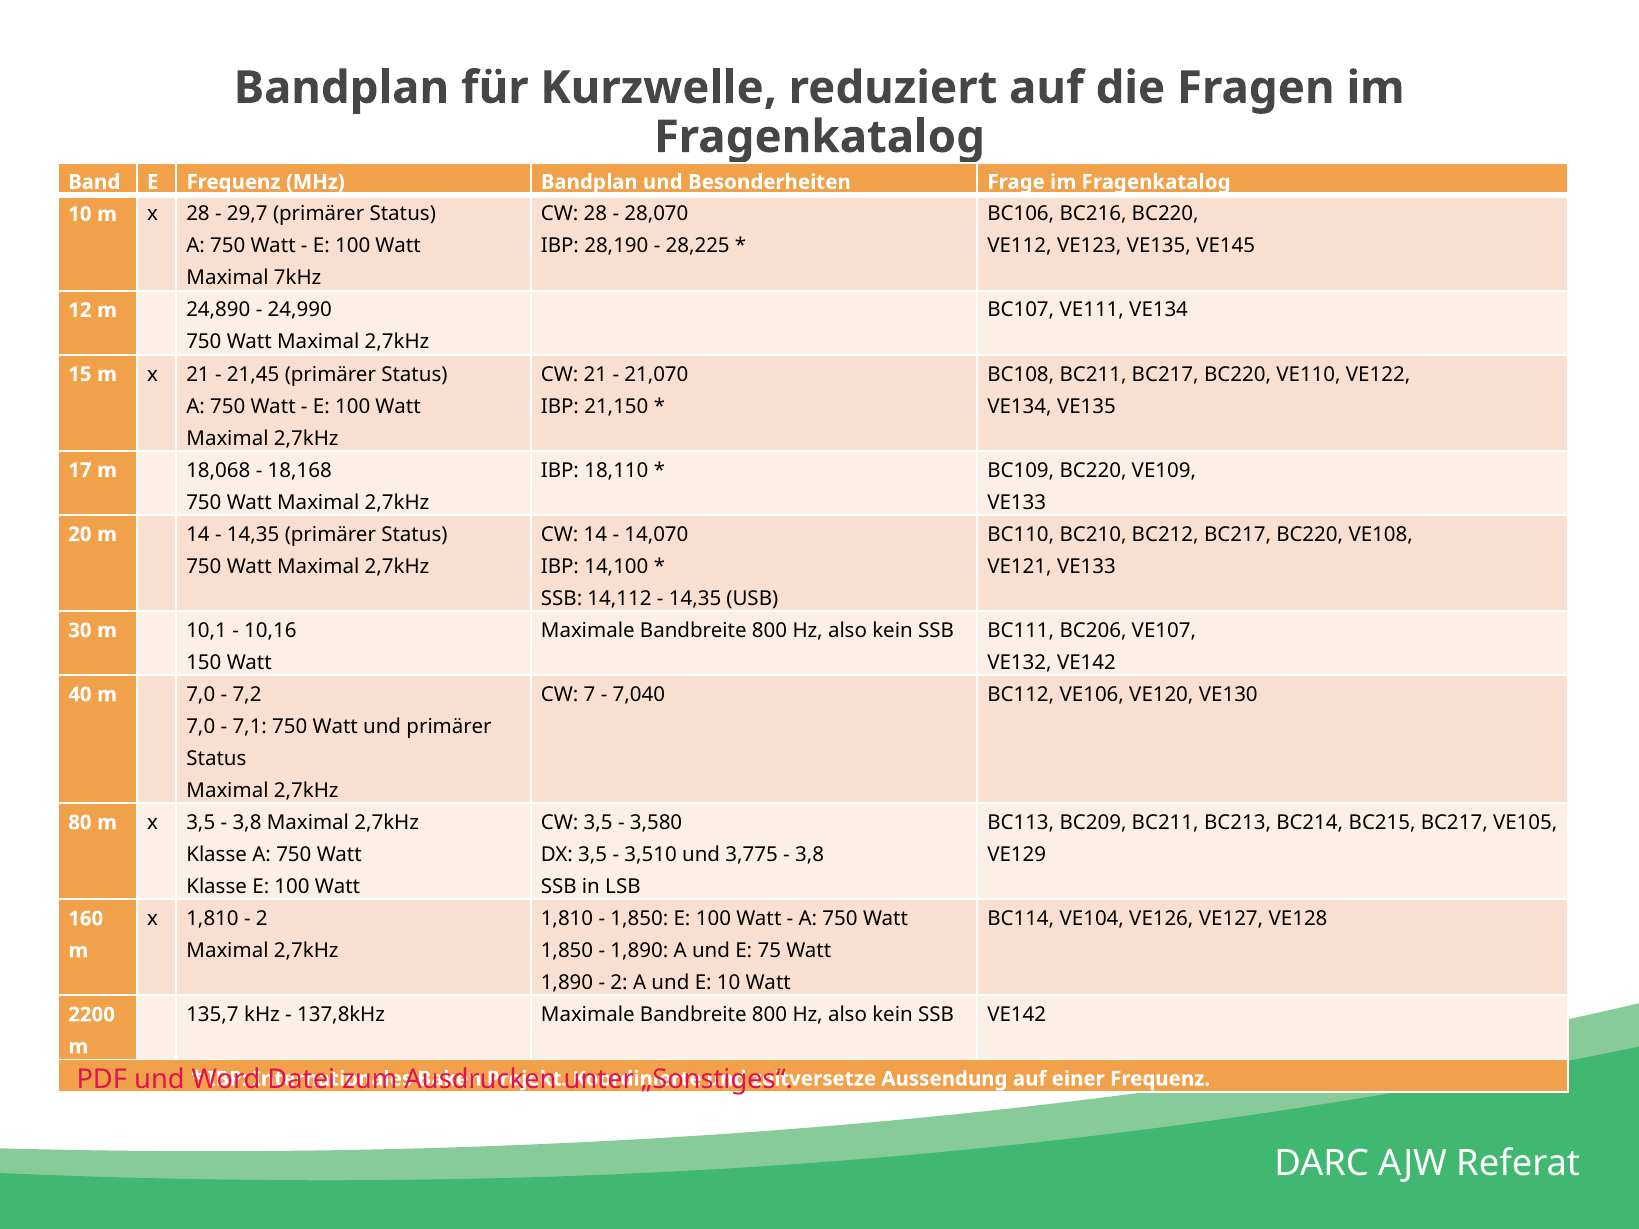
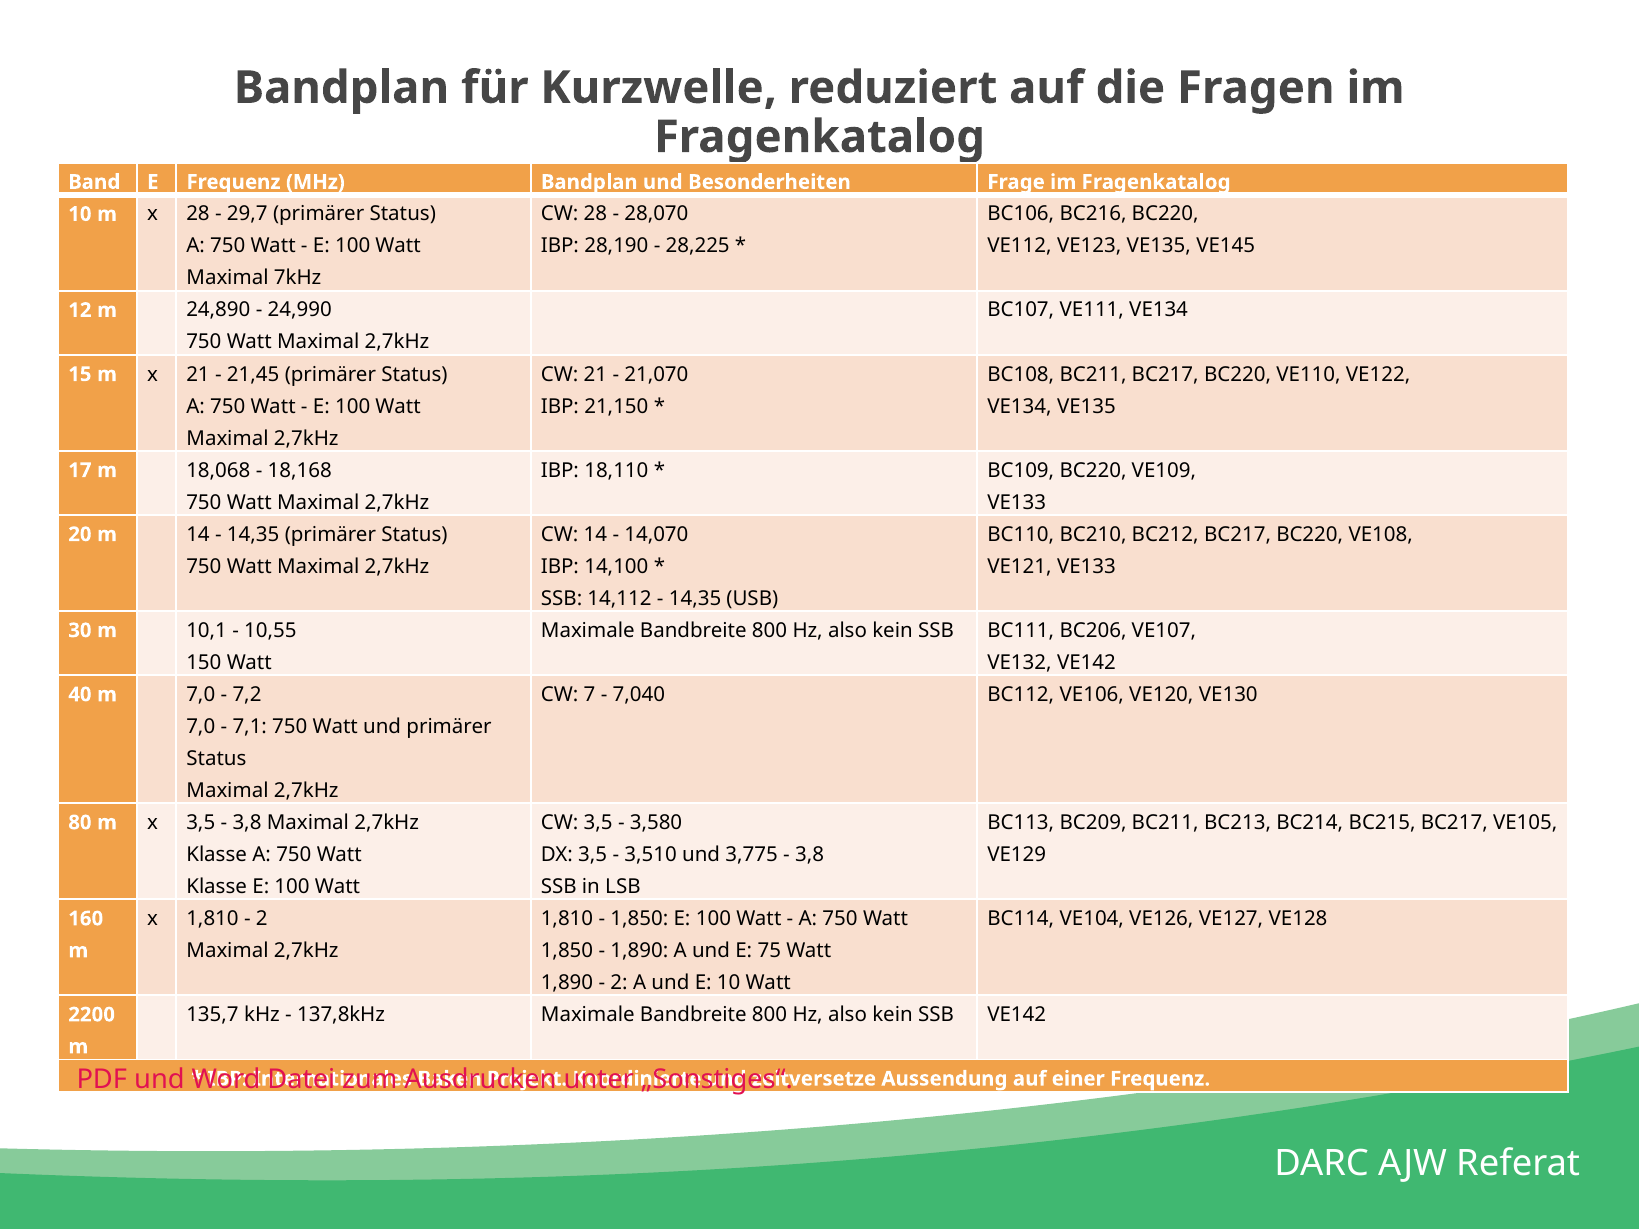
10,16: 10,16 -> 10,55 (270, 631)
